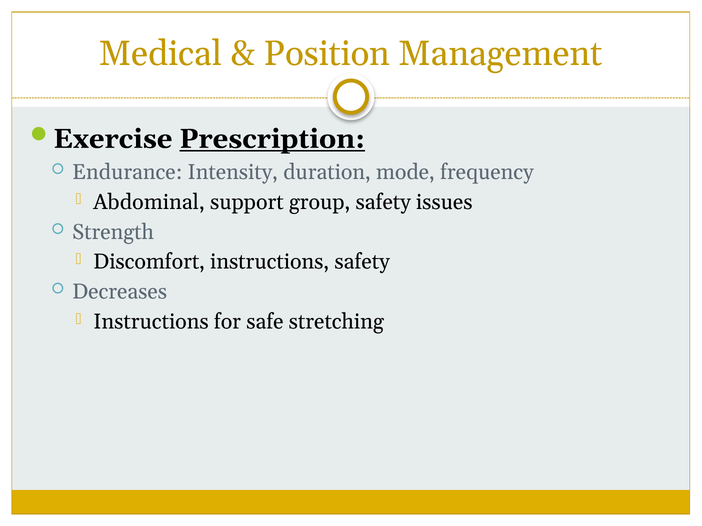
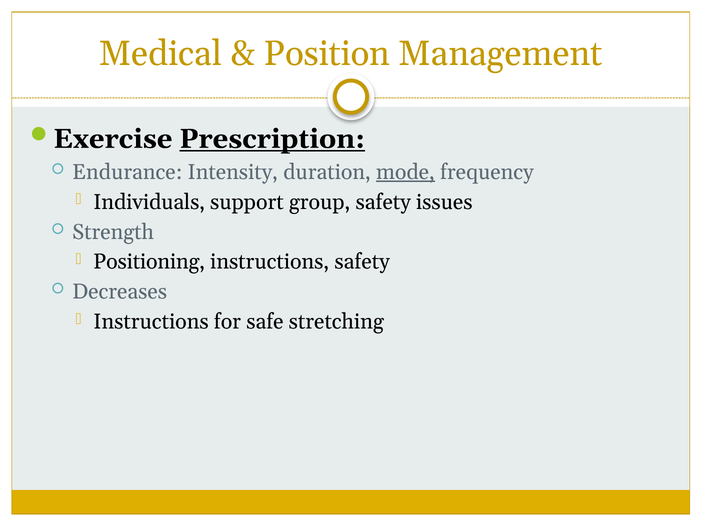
mode underline: none -> present (405, 172)
Abdominal: Abdominal -> Individuals (149, 202)
Discomfort: Discomfort -> Positioning (149, 262)
